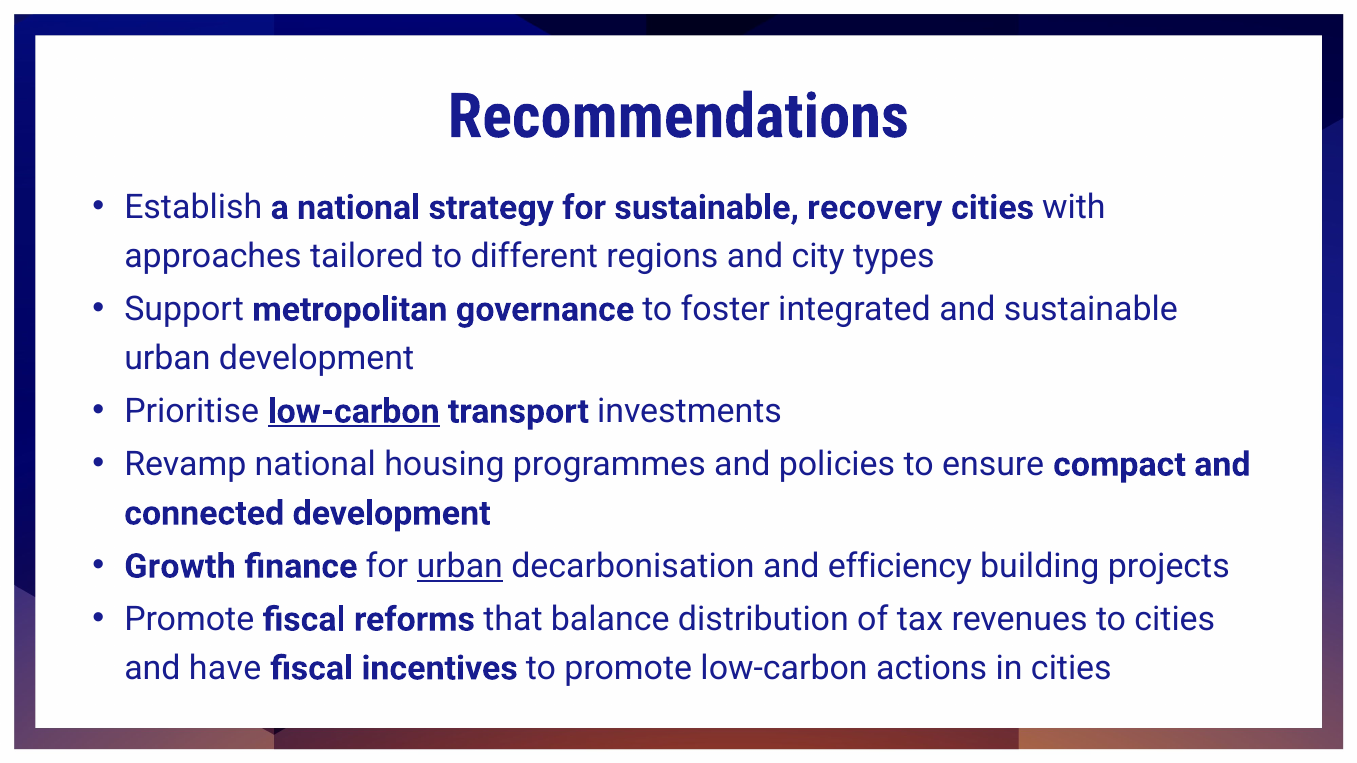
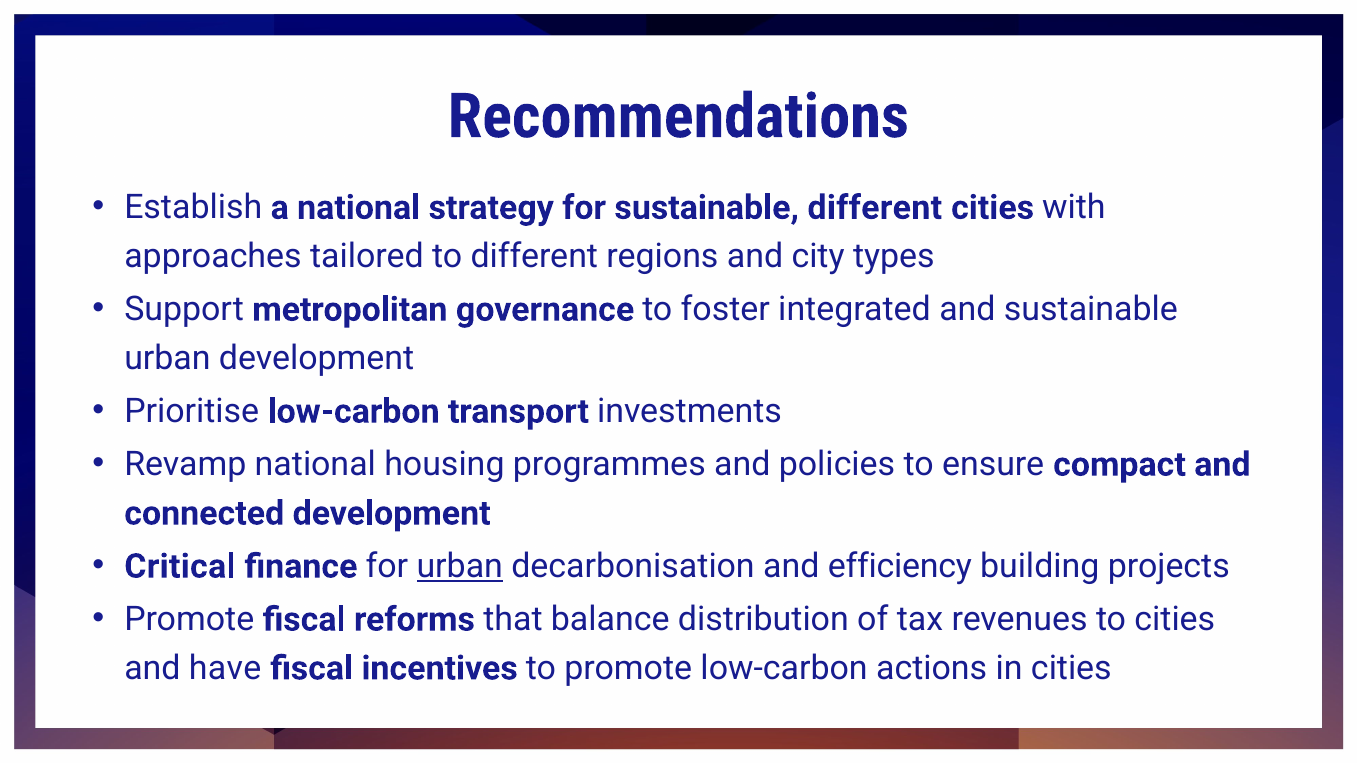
sustainable recovery: recovery -> different (875, 208)
low-carbon underline: present -> none (354, 412)
Growth: Growth -> Critical (180, 567)
